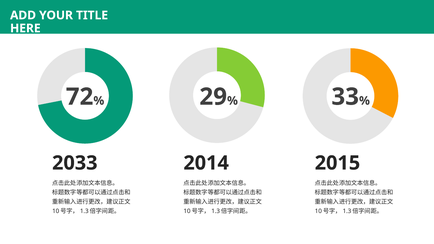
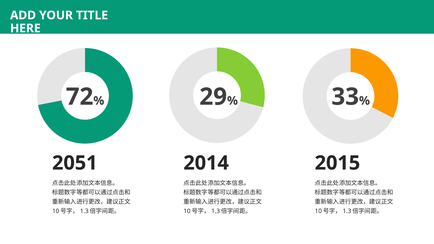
2033: 2033 -> 2051 (75, 163)
